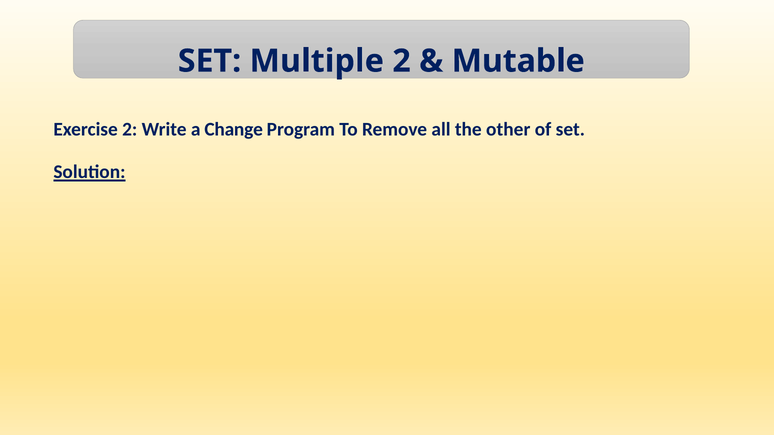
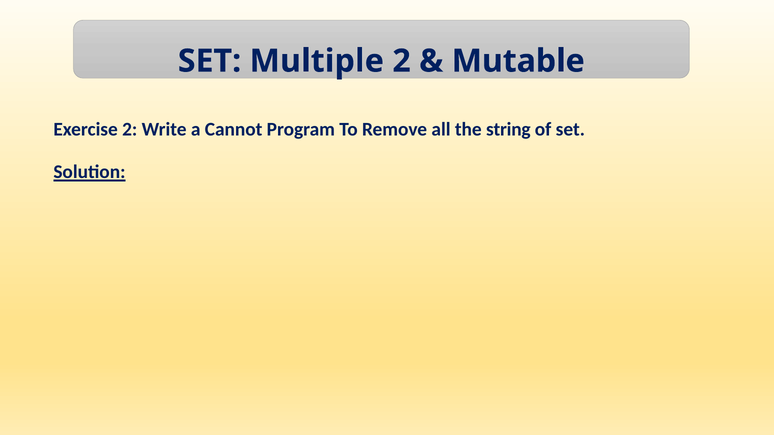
Change: Change -> Cannot (234, 129)
other: other -> string (508, 129)
